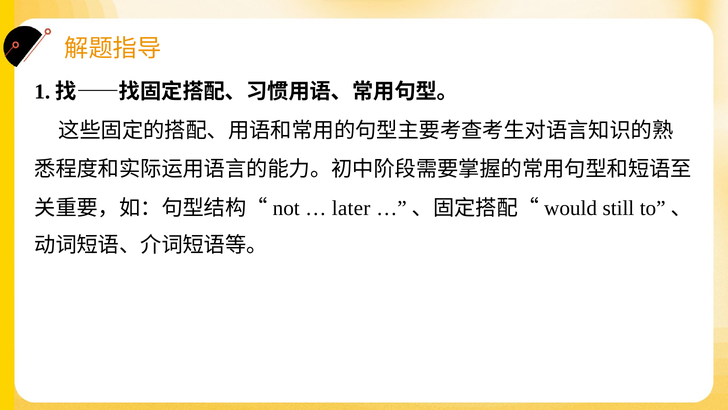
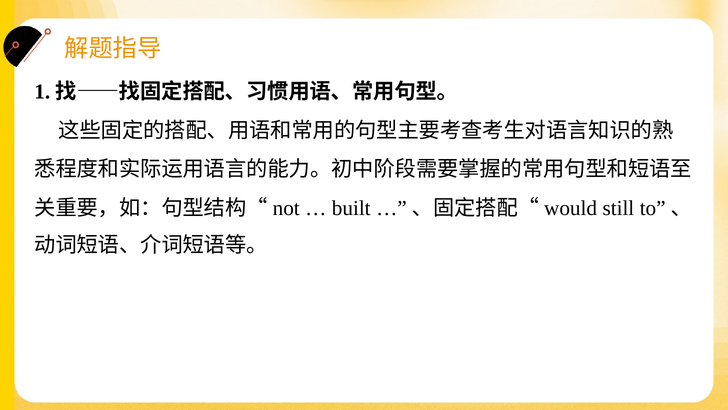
later: later -> built (351, 208)
